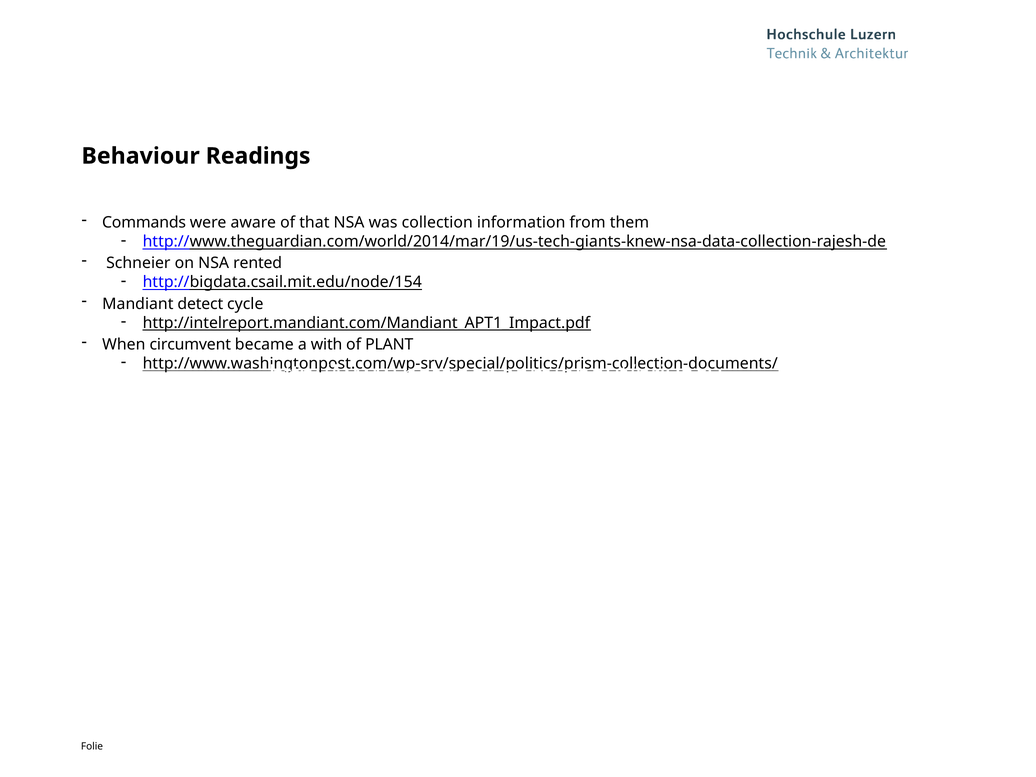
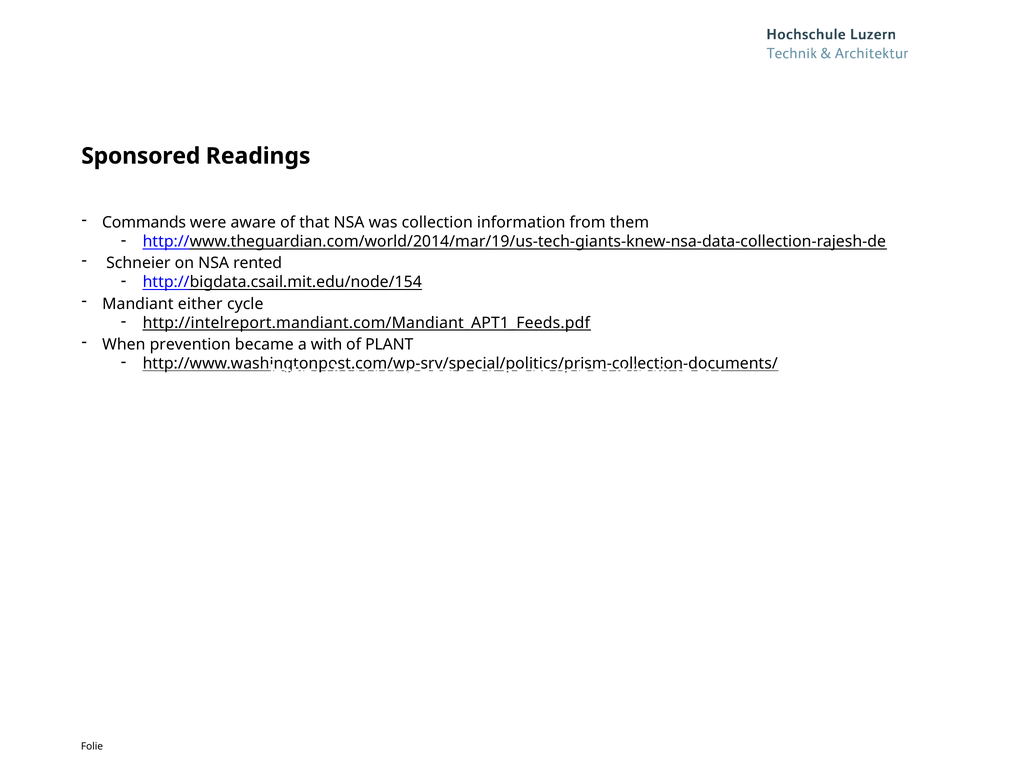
Behaviour: Behaviour -> Sponsored (141, 156)
detect: detect -> either (200, 304)
http://intelreport.mandiant.com/Mandiant_APT1_Impact.pdf: http://intelreport.mandiant.com/Mandiant_APT1_Impact.pdf -> http://intelreport.mandiant.com/Mandiant_APT1_Feeds.pdf (366, 323)
circumvent: circumvent -> prevention (190, 344)
